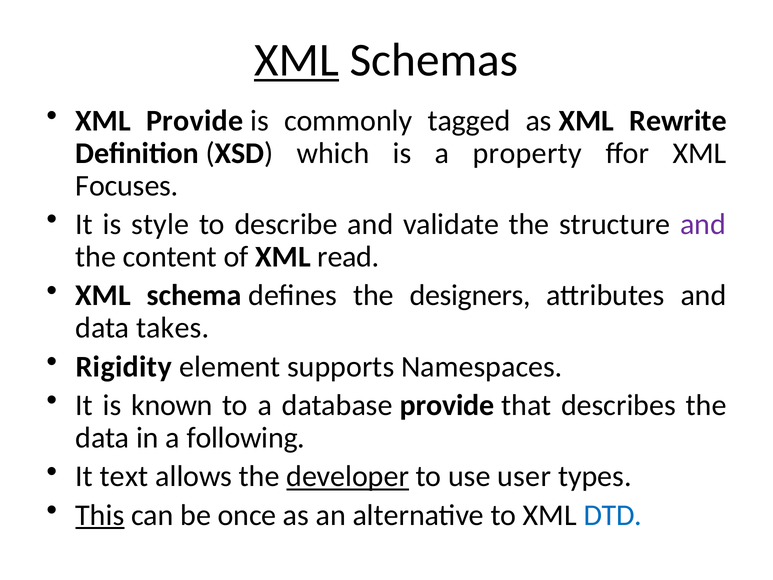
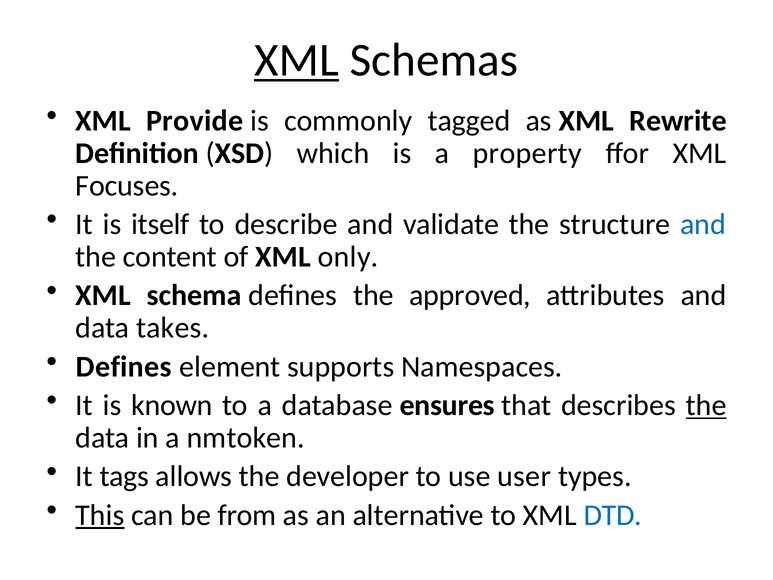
style: style -> itself (160, 224)
and colour: purple -> blue (703, 224)
read: read -> only (348, 257)
designers: designers -> approved (470, 295)
Rigidity: Rigidity -> Defines (124, 366)
database provide: provide -> ensures (447, 405)
the underline: none -> present (706, 405)
following: following -> nmtoken (246, 438)
text: text -> tags (124, 476)
developer underline: present -> none (348, 476)
once: once -> from (247, 515)
